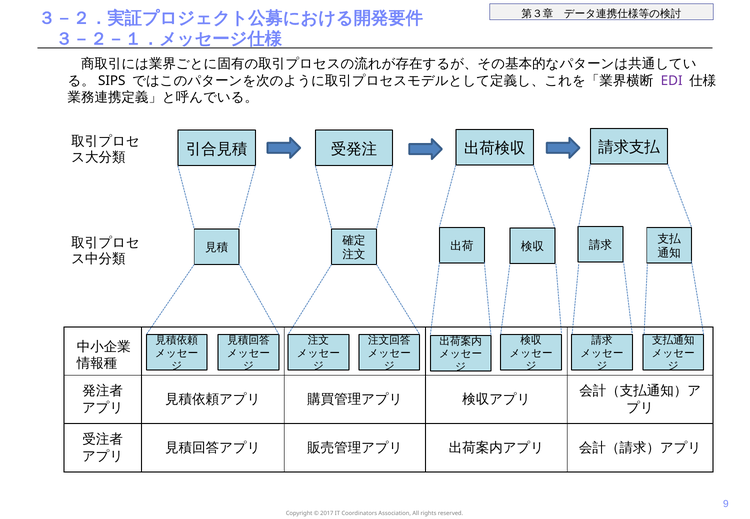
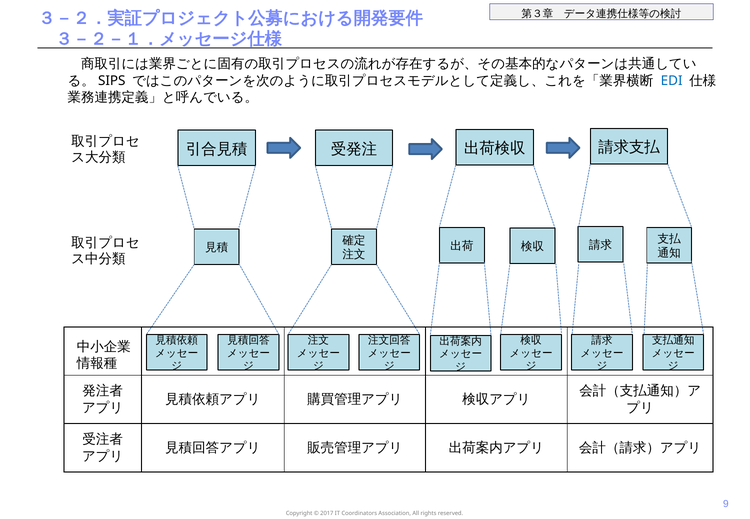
EDI colour: purple -> blue (672, 81)
